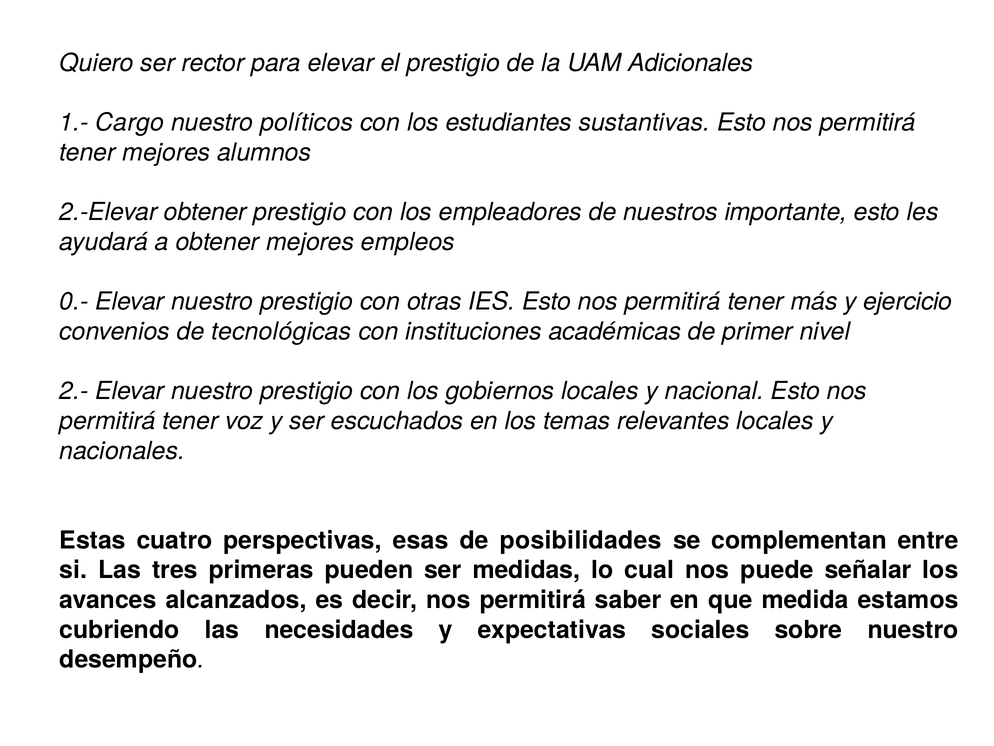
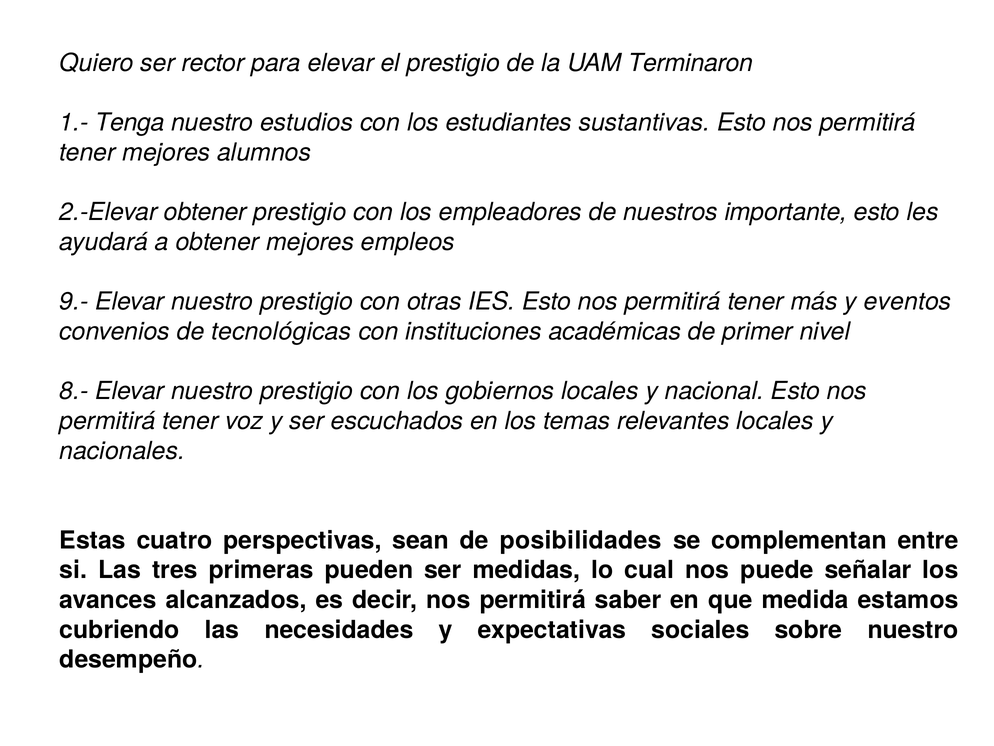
Adicionales: Adicionales -> Terminaron (691, 63)
Cargo: Cargo -> Tenga (130, 123)
políticos: políticos -> estudios (307, 123)
0.-: 0.- -> 9.- (74, 301)
ejercicio: ejercicio -> eventos (908, 301)
2.-: 2.- -> 8.- (74, 391)
esas: esas -> sean (421, 540)
